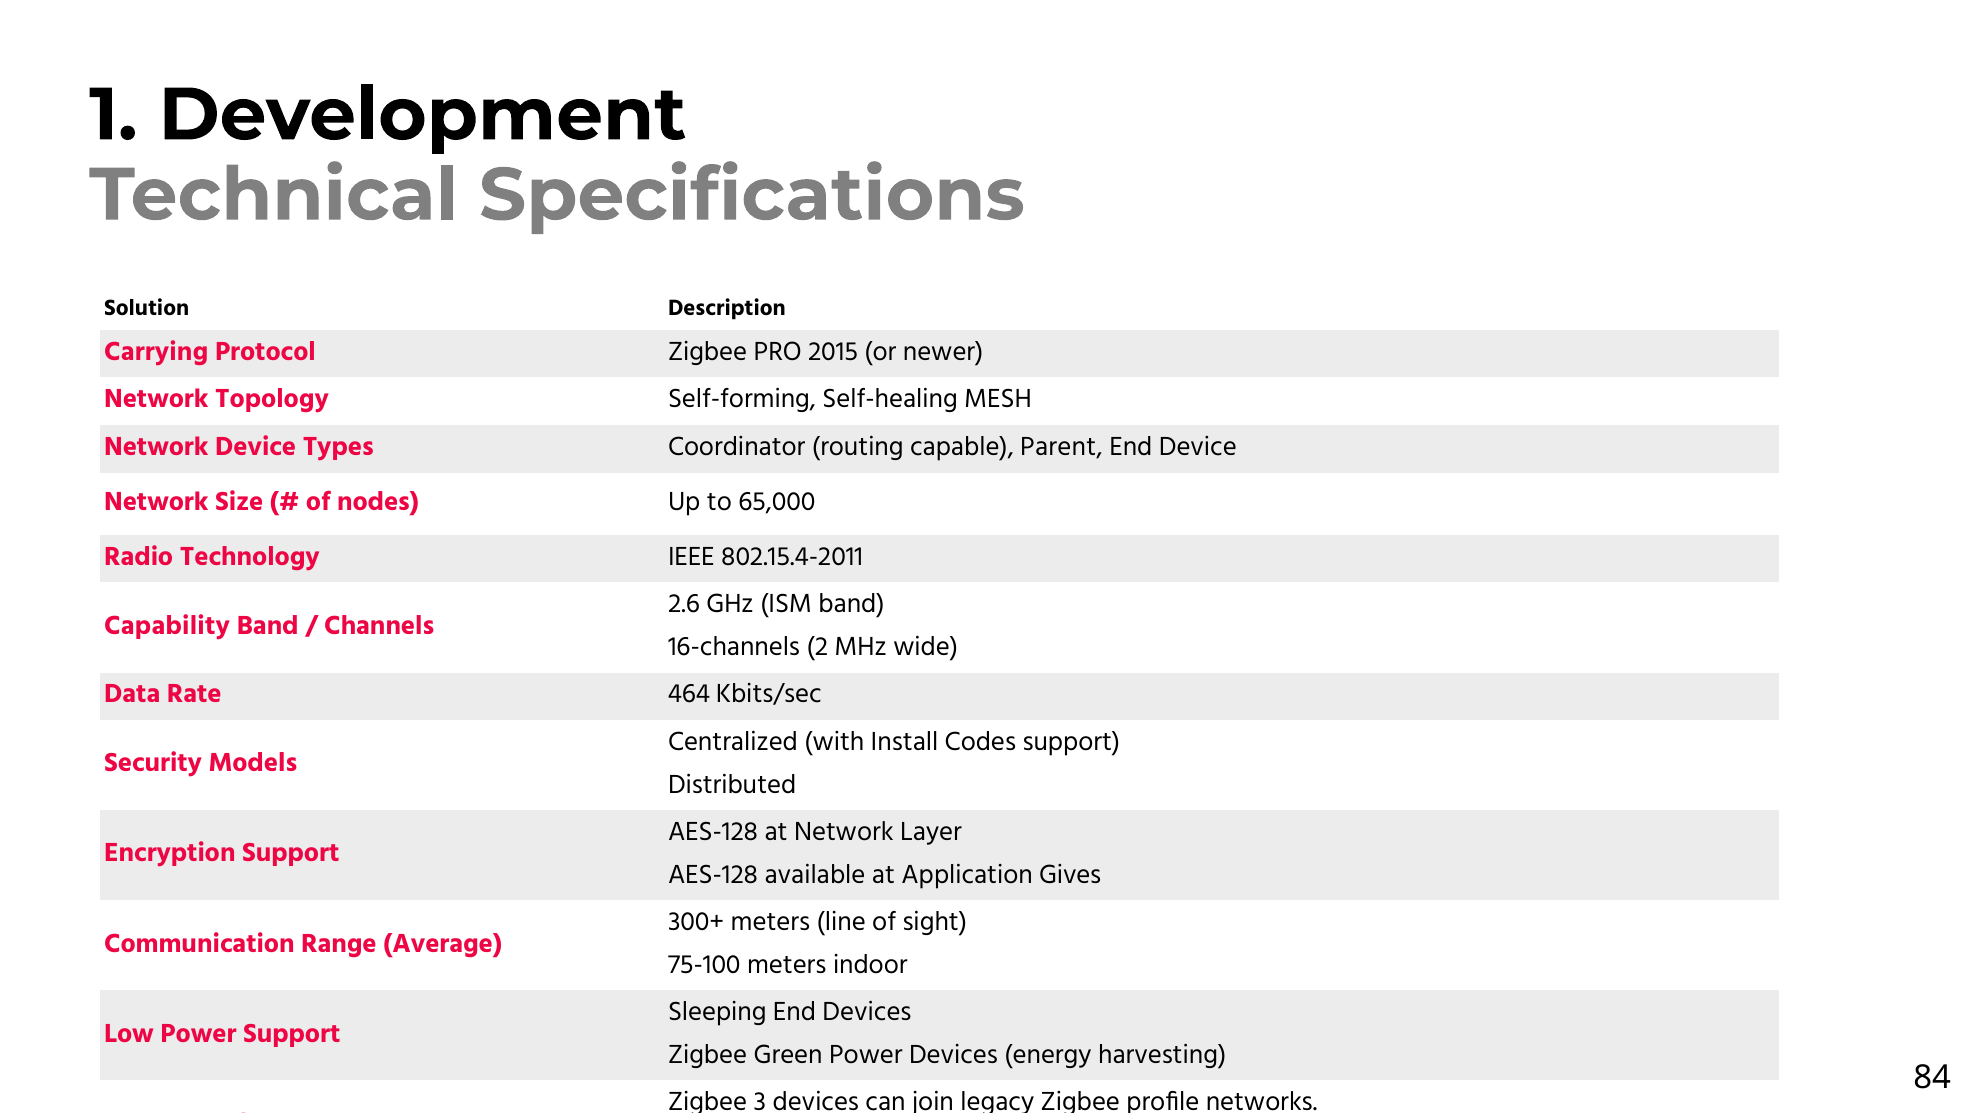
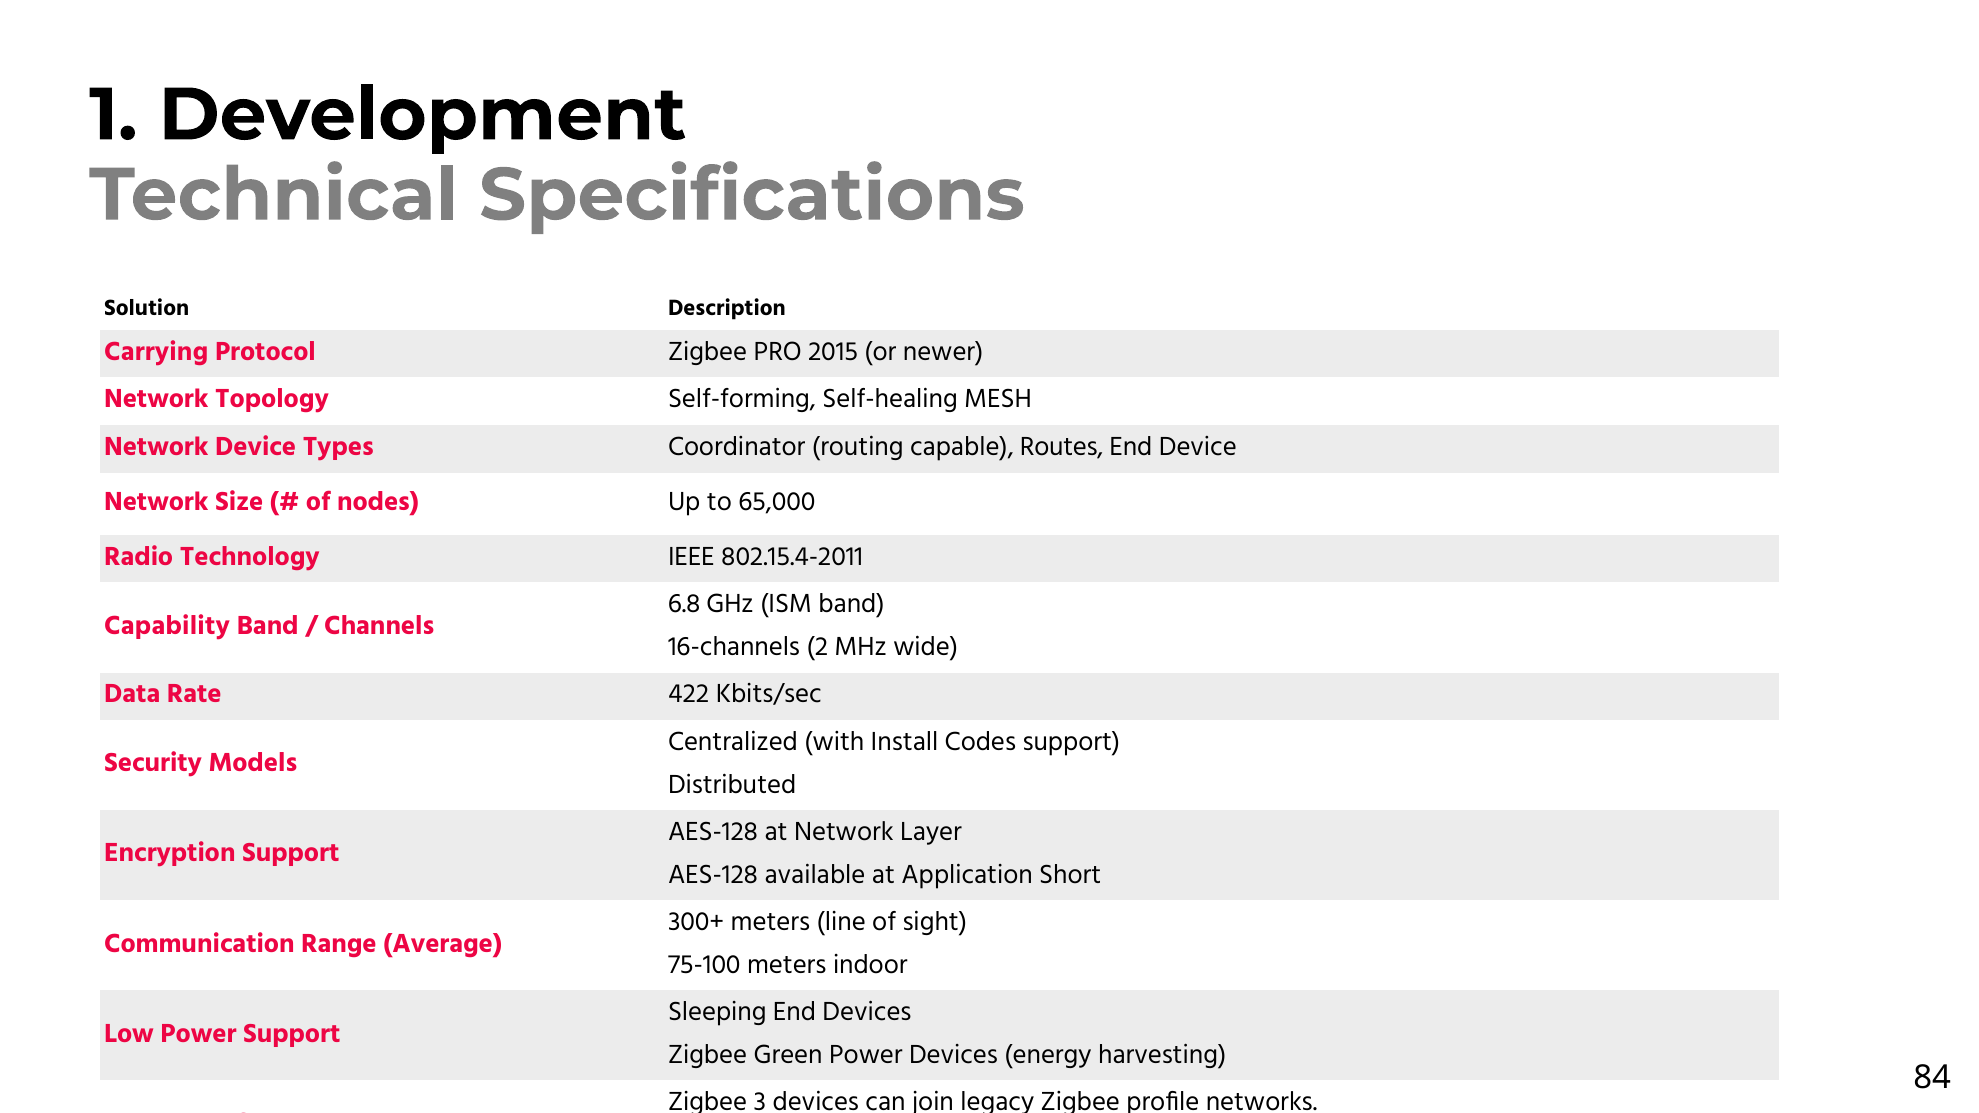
Parent: Parent -> Routes (1062, 447)
2.6: 2.6 -> 6.8 (684, 604)
464: 464 -> 422 (689, 694)
Gives: Gives -> Short (1070, 875)
